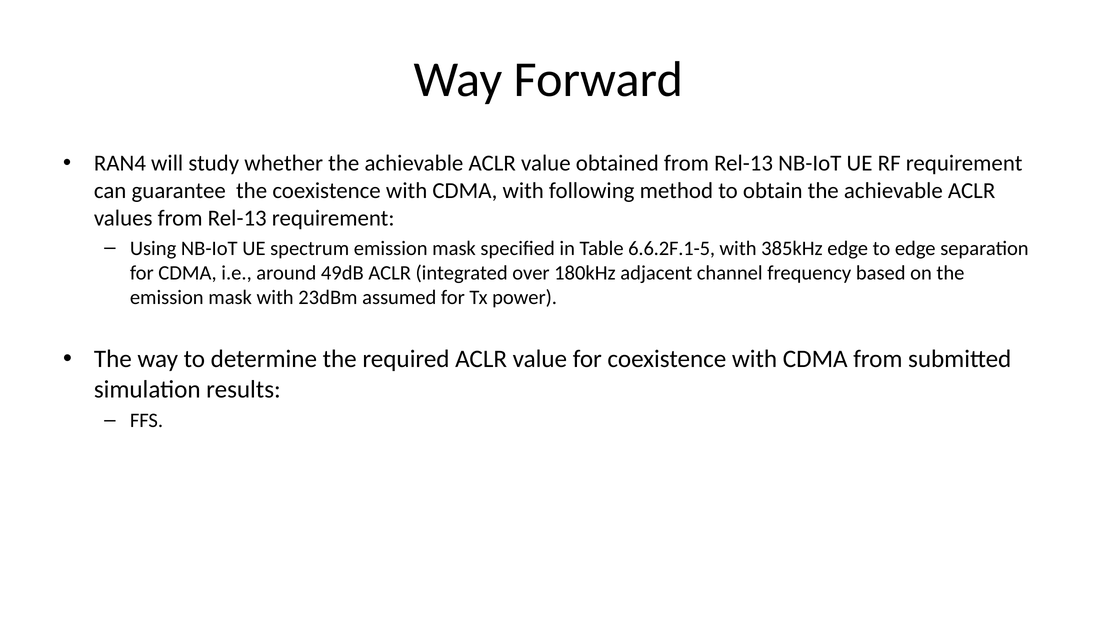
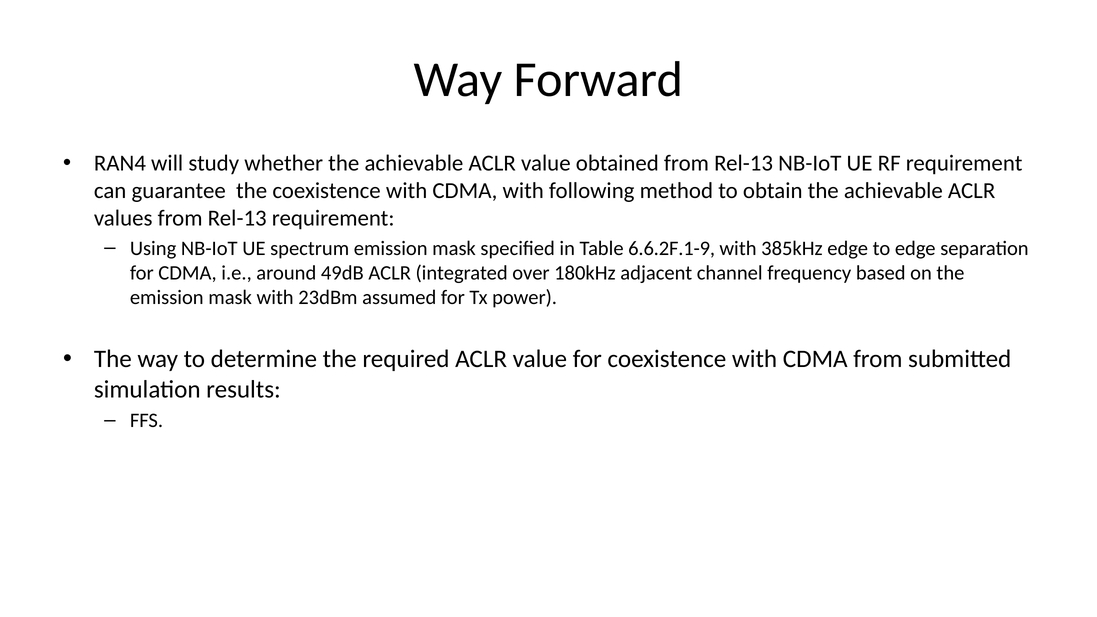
6.6.2F.1-5: 6.6.2F.1-5 -> 6.6.2F.1-9 (672, 248)
